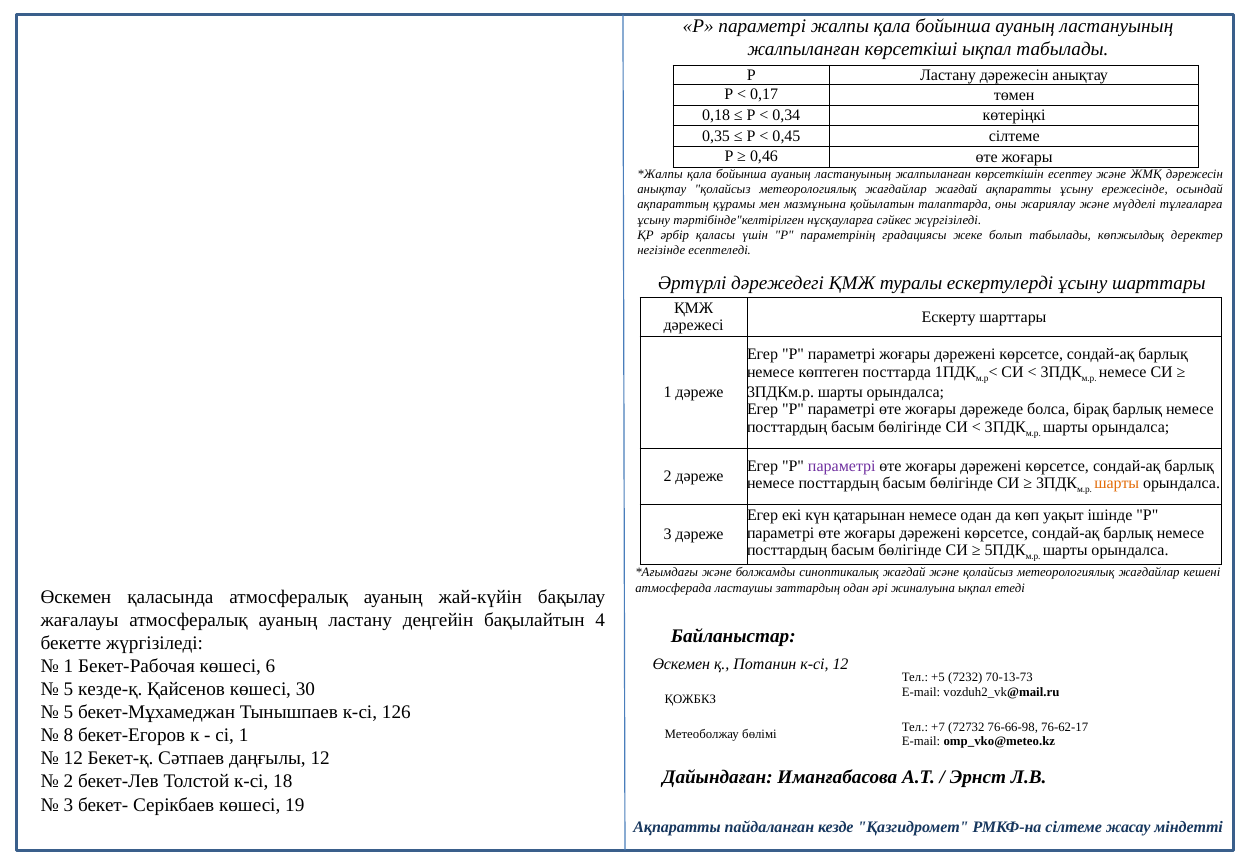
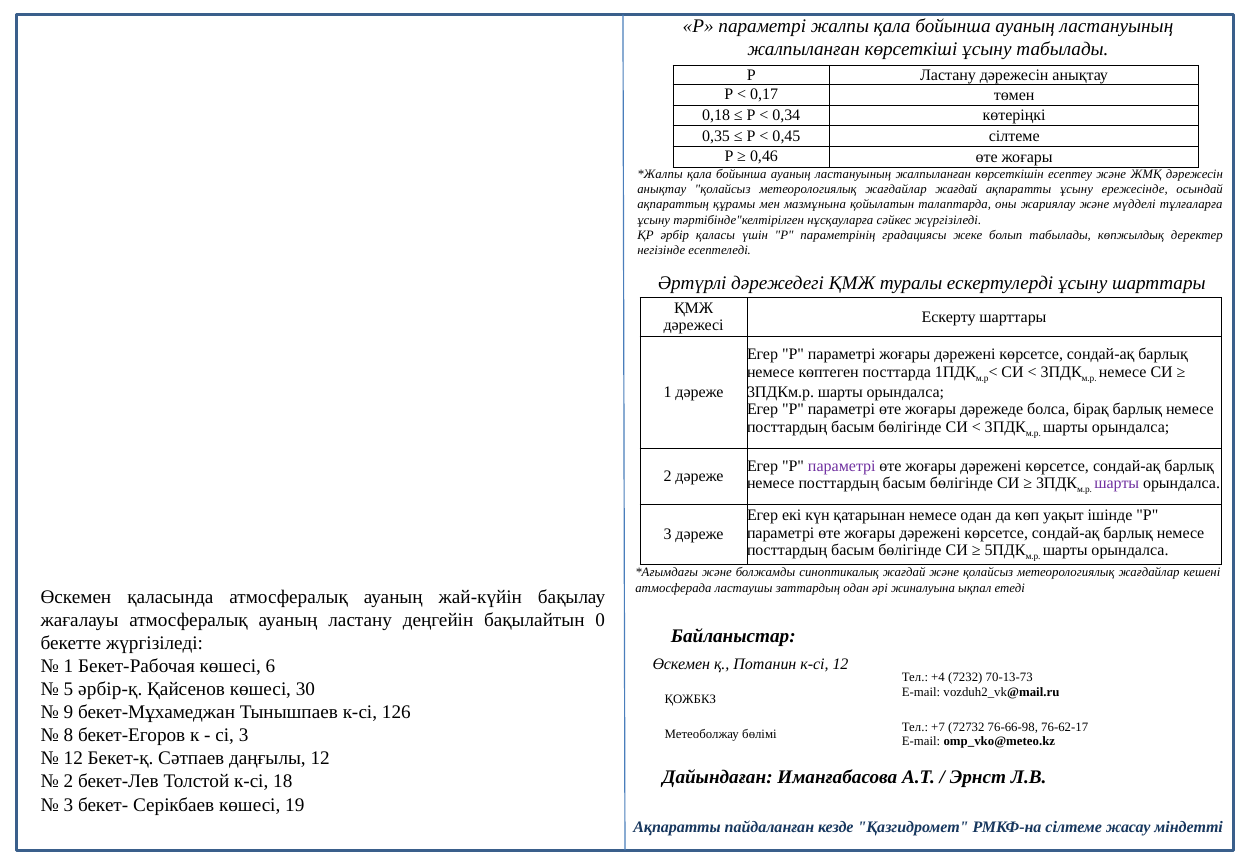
көрсеткіші ықпал: ықпал -> ұсыну (987, 49)
шарты colour: orange -> purple (1117, 484)
4: 4 -> 0 (600, 620)
+5: +5 -> +4 (938, 678)
кезде-қ: кезде-қ -> әрбір-қ (110, 690)
5: 5 -> 9 (69, 713)
сі 1: 1 -> 3 (244, 736)
